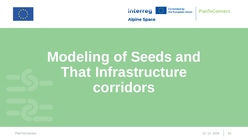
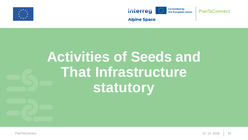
Modeling: Modeling -> Activities (78, 57)
corridors: corridors -> statutory (124, 87)
